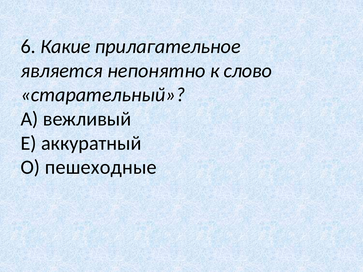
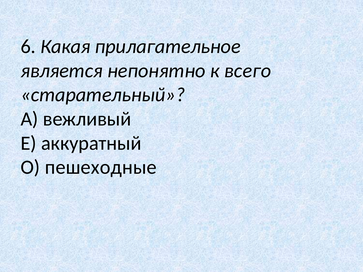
Какие: Какие -> Какая (65, 46)
слово: слово -> всего (248, 71)
